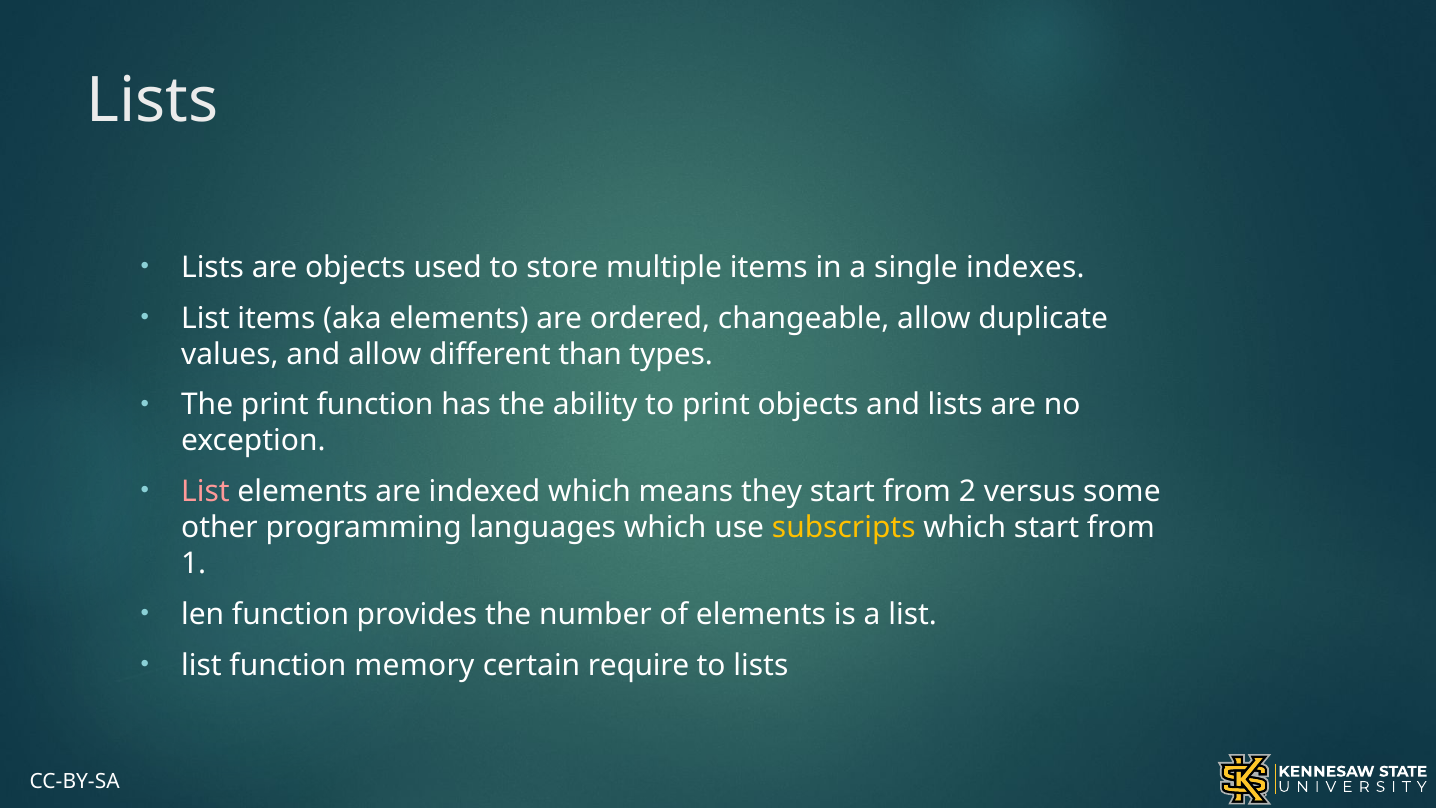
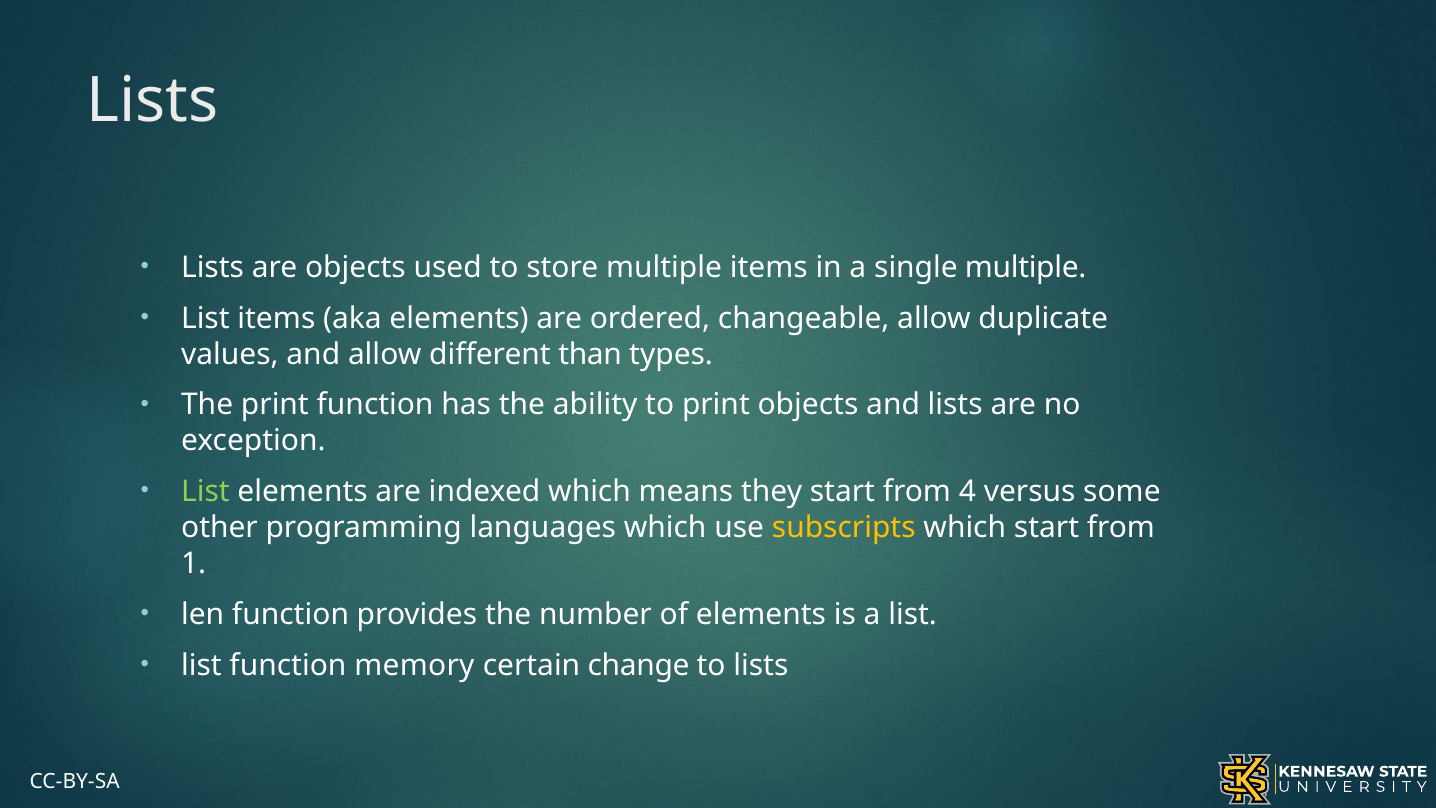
single indexes: indexes -> multiple (1026, 267)
List colour: pink -> light green (205, 492)
2: 2 -> 4 (967, 492)
require: require -> change (639, 665)
